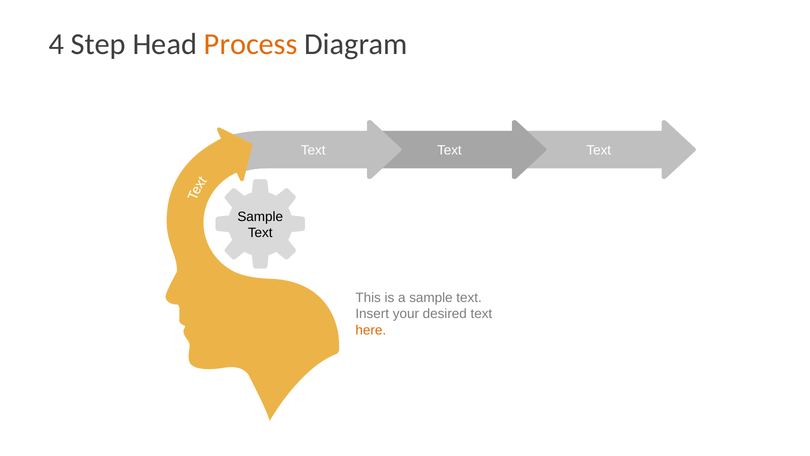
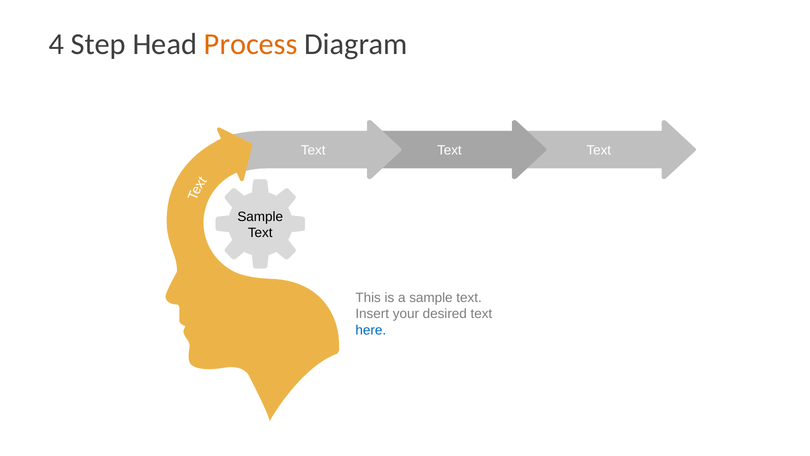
here colour: orange -> blue (371, 330)
